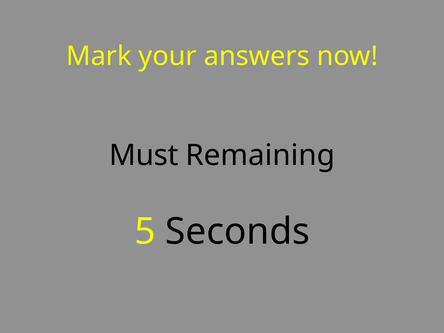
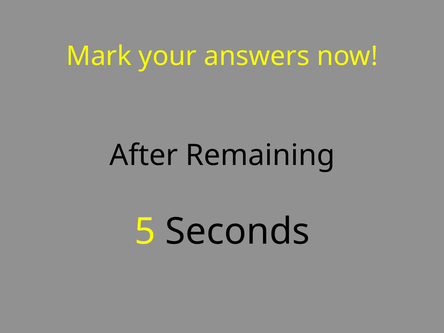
Must: Must -> After (144, 156)
